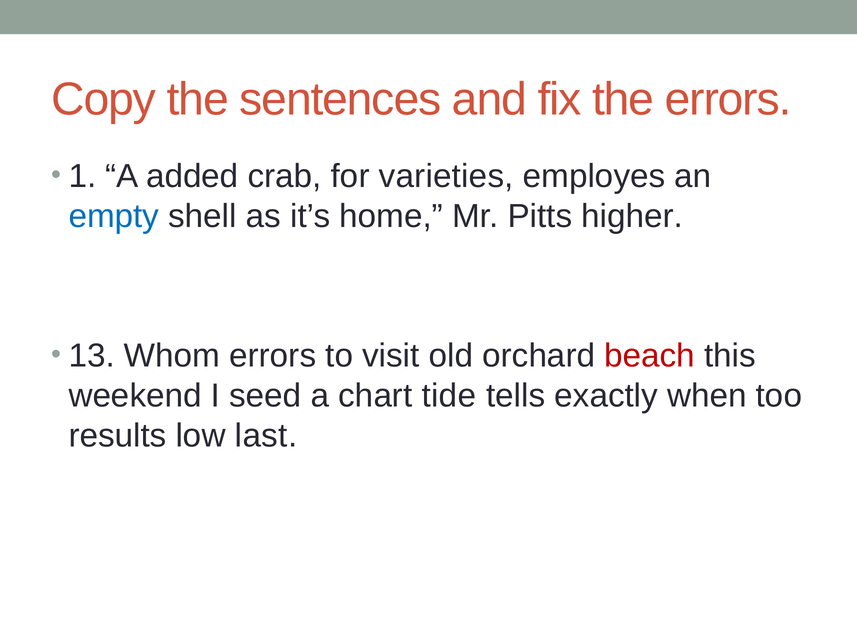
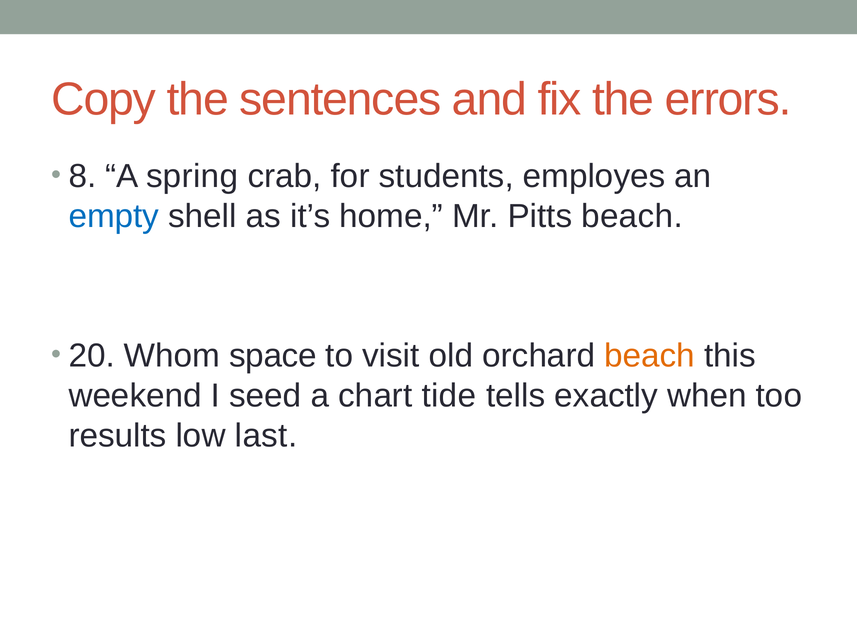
1: 1 -> 8 (82, 177)
added: added -> spring (192, 177)
varieties: varieties -> students (446, 177)
Pitts higher: higher -> beach (632, 216)
13: 13 -> 20 (92, 356)
Whom errors: errors -> space (273, 356)
beach colour: red -> orange (650, 356)
